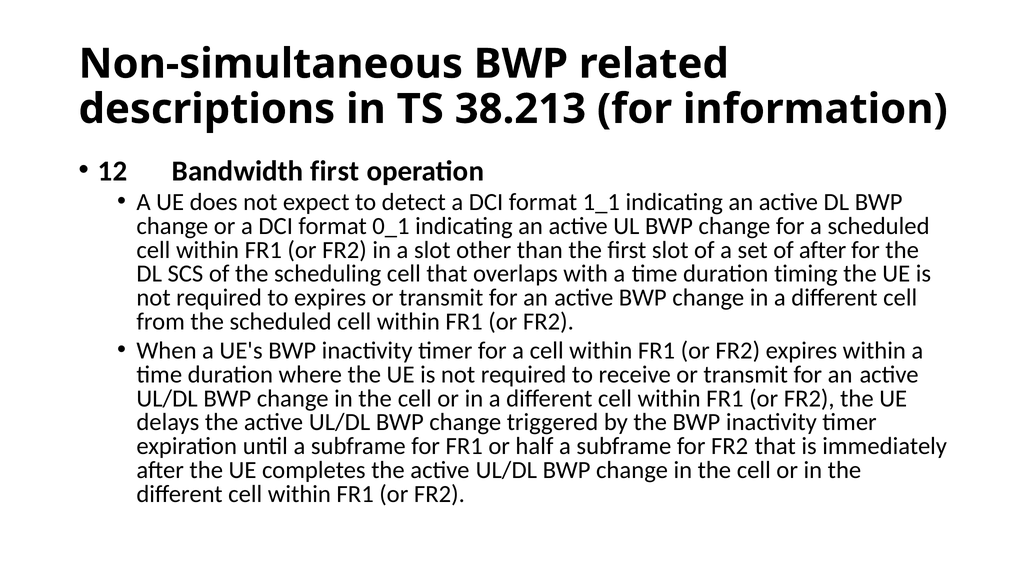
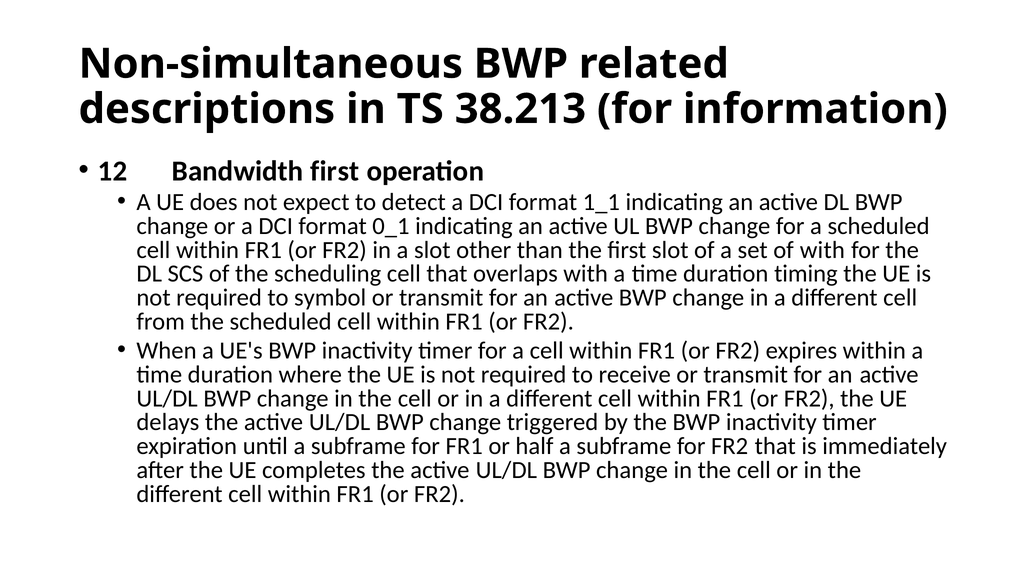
of after: after -> with (822, 250)
to expires: expires -> symbol (330, 298)
